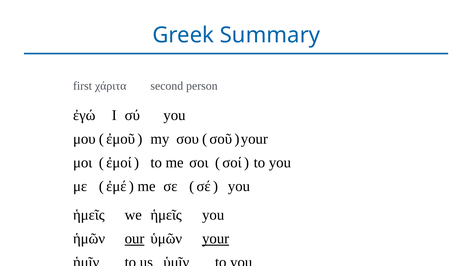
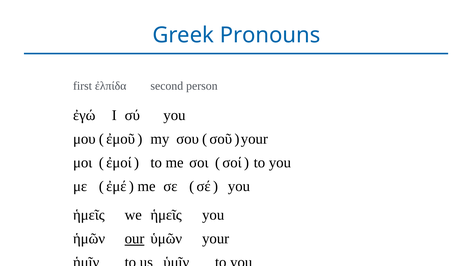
Summary: Summary -> Pronouns (270, 35)
χάριτα: χάριτα -> ἐλπίδα (111, 86)
your underline: present -> none (216, 238)
